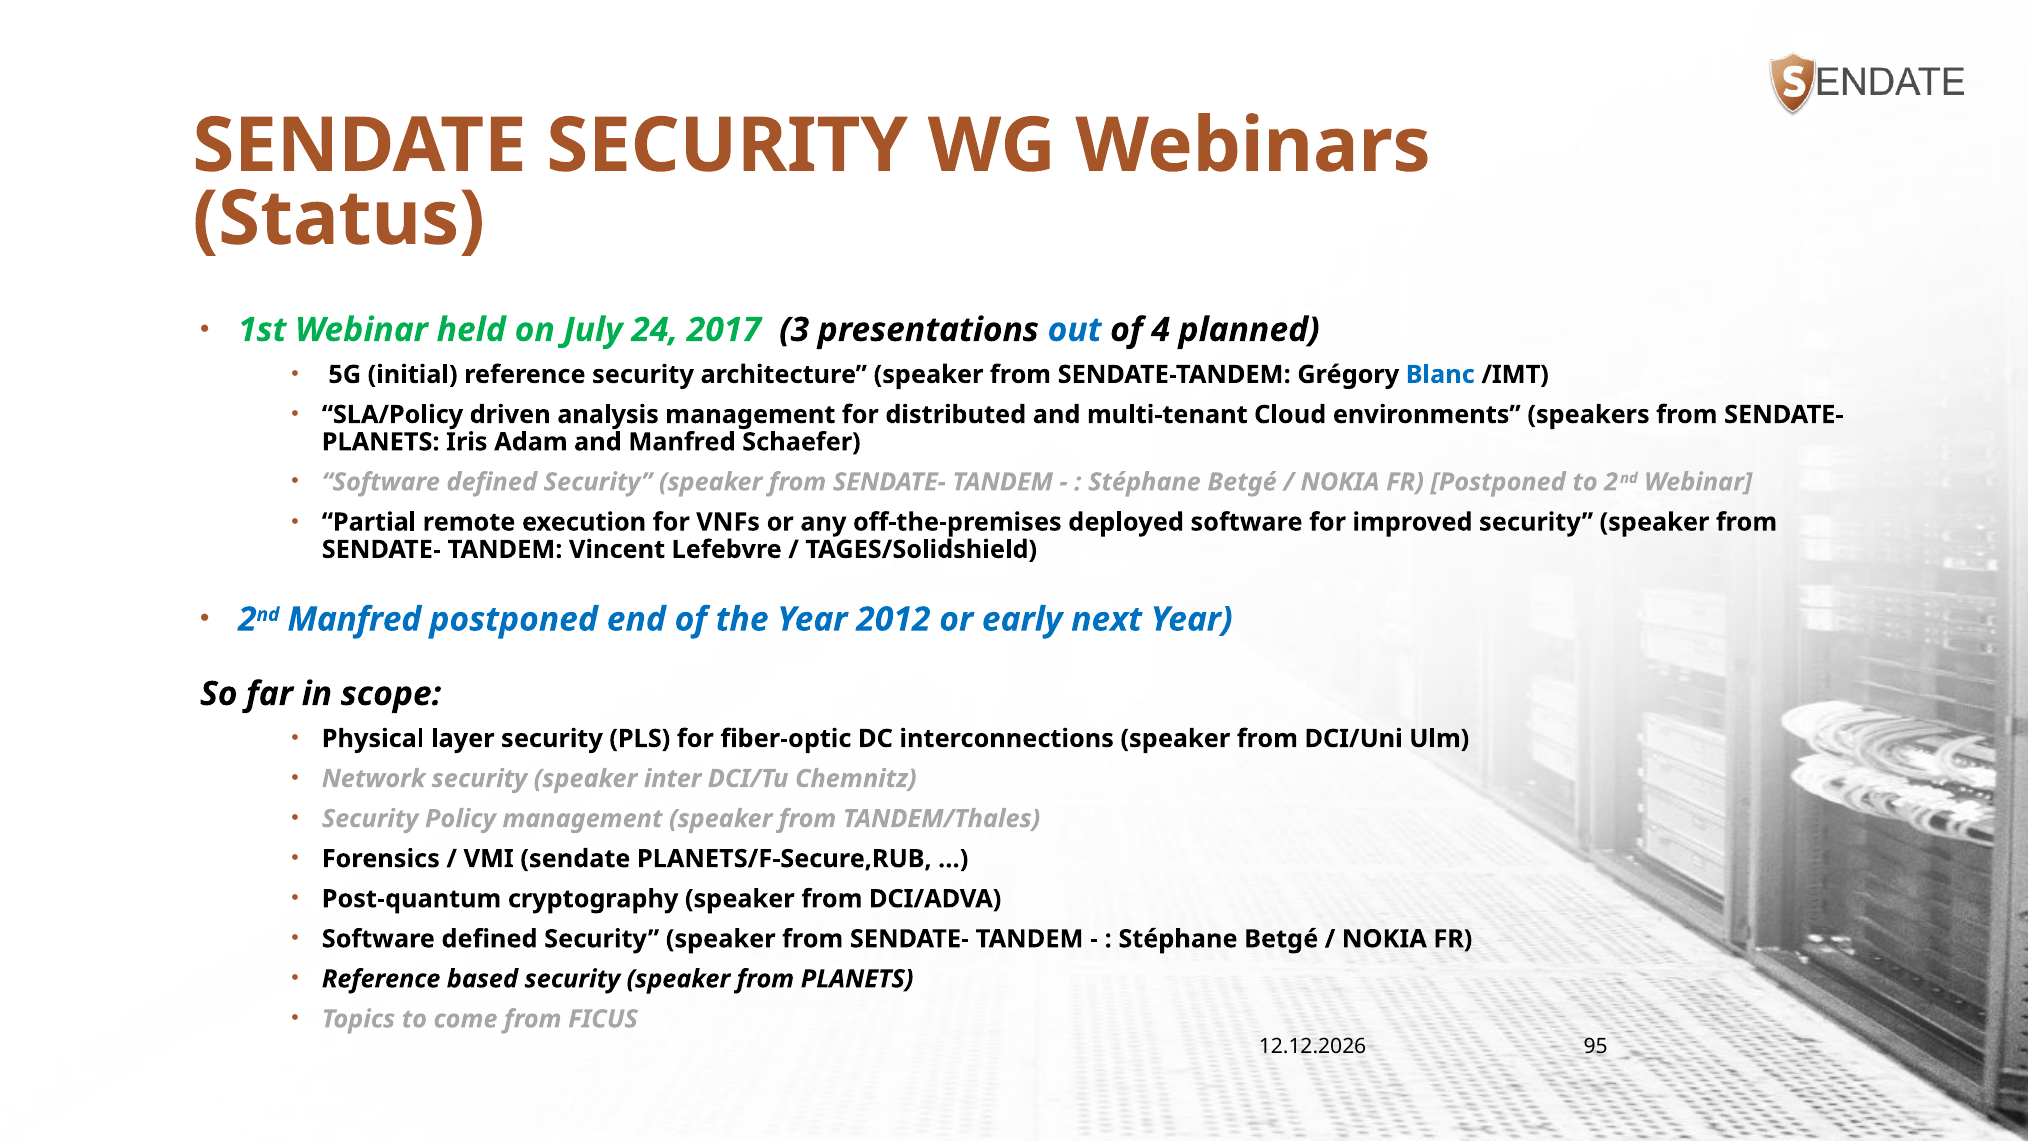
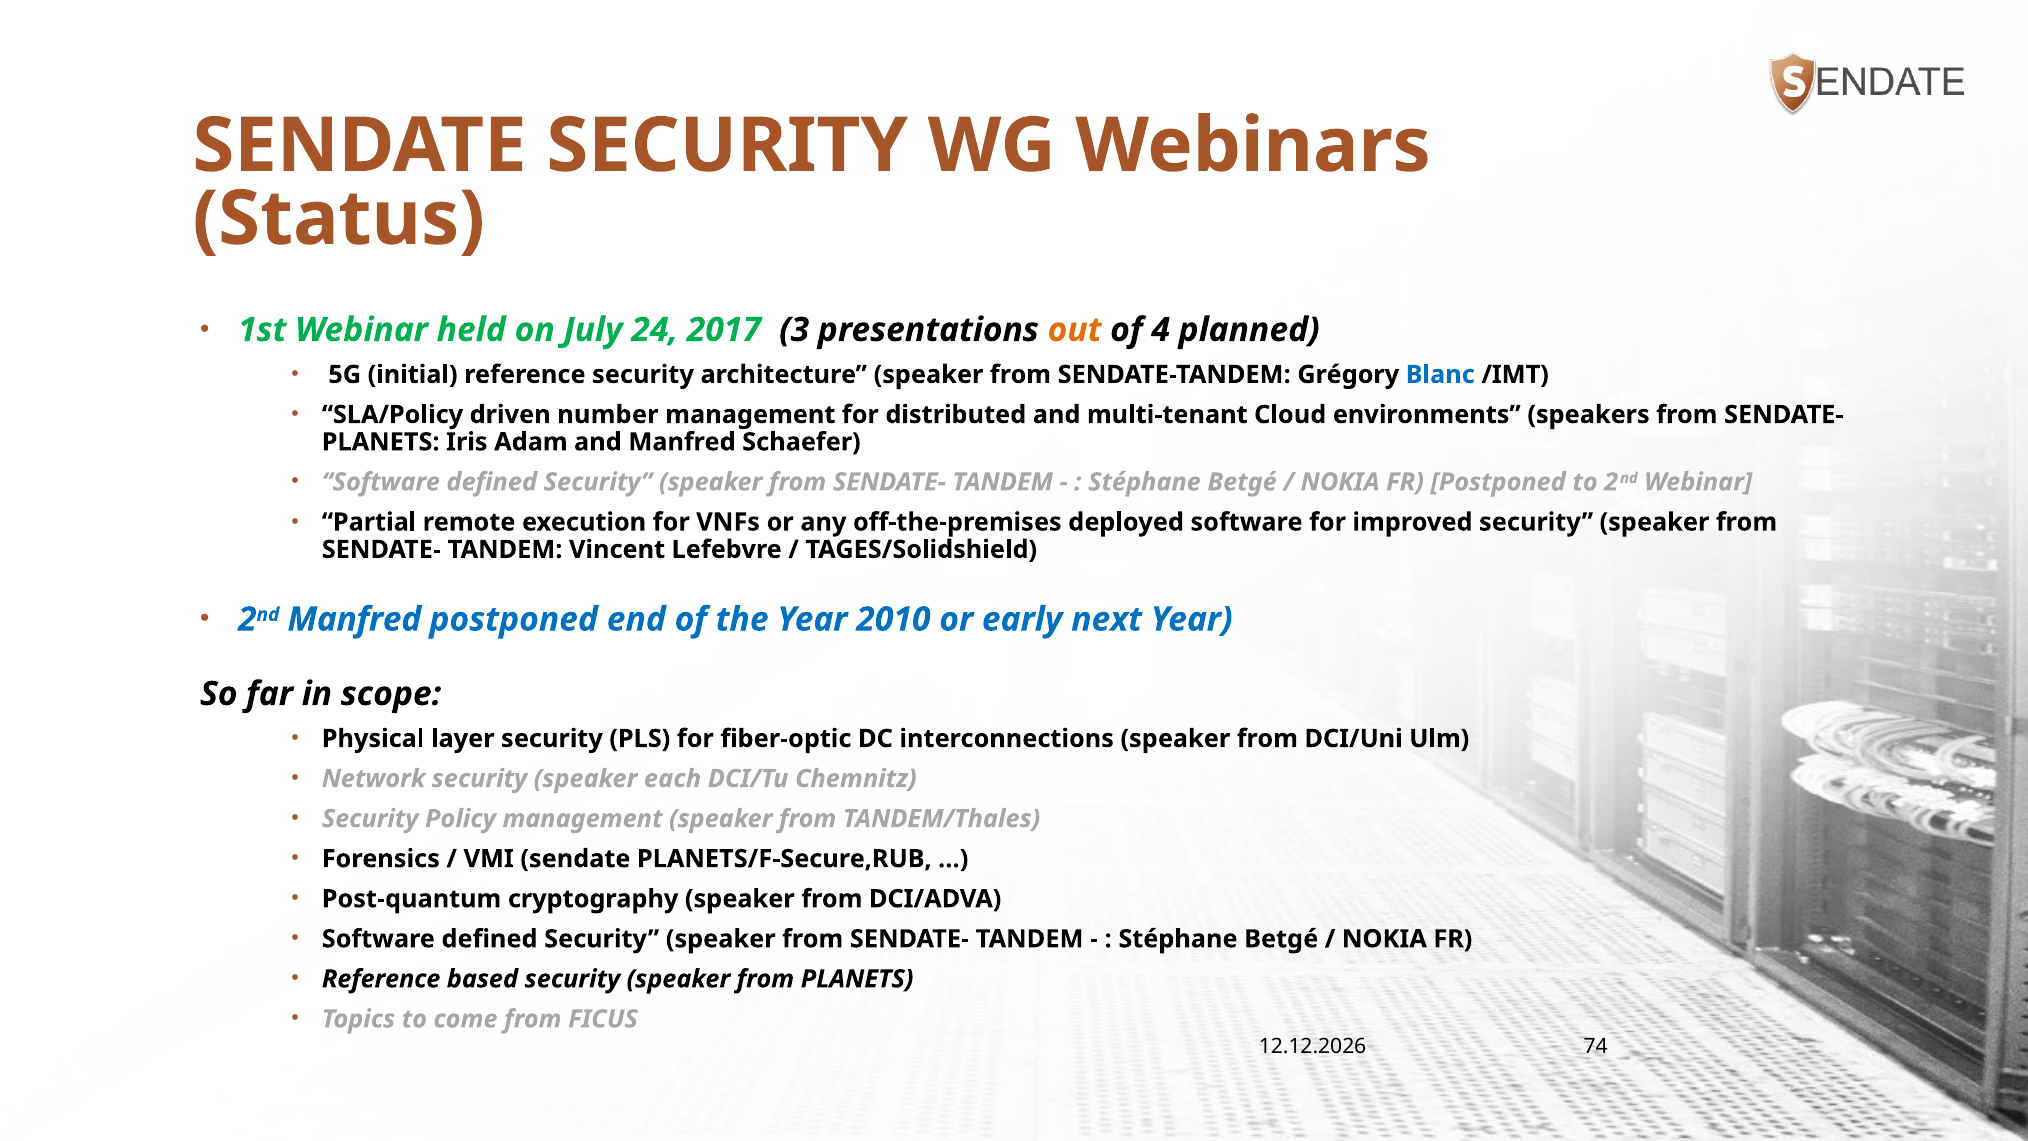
out colour: blue -> orange (1075, 330)
analysis: analysis -> number (608, 415)
2012: 2012 -> 2010 (893, 619)
inter: inter -> each (672, 779)
95: 95 -> 74 (1596, 1047)
